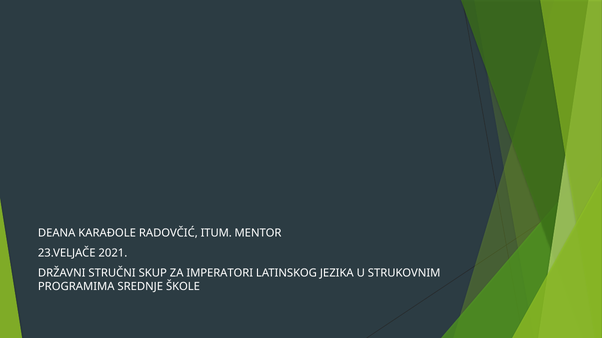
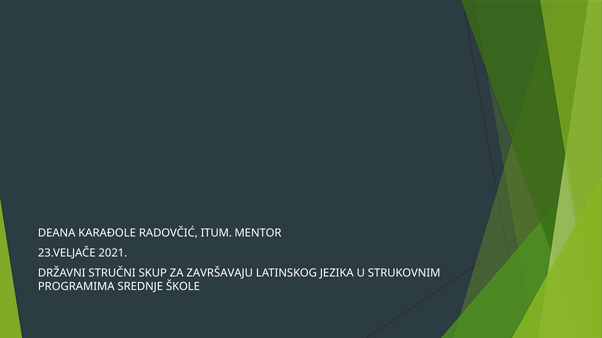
IMPERATORI: IMPERATORI -> ZAVRŠAVAJU (220, 273)
